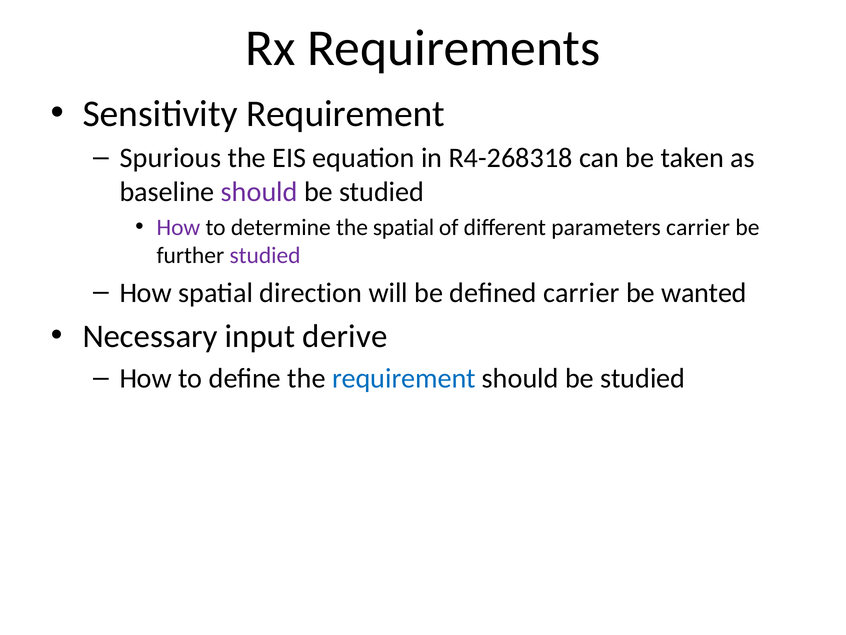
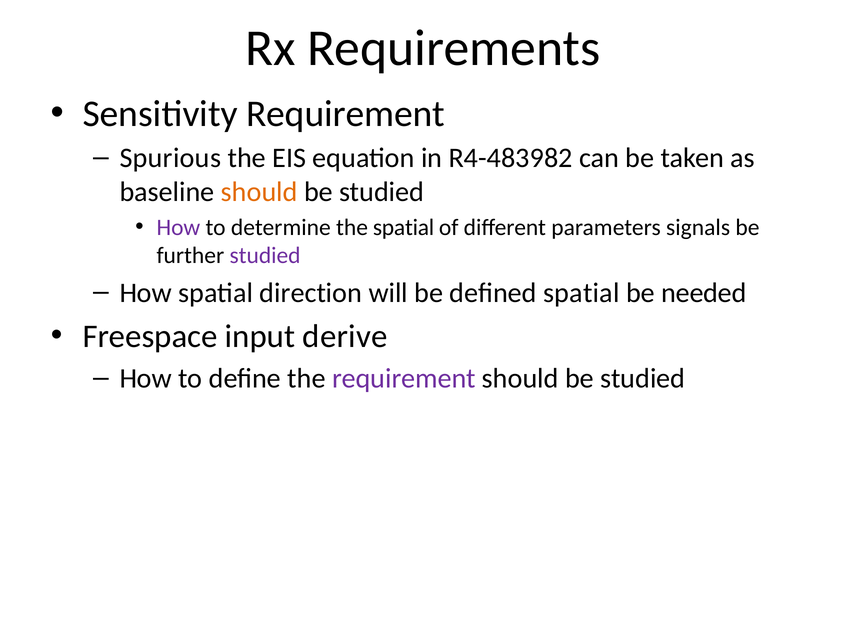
R4-268318: R4-268318 -> R4-483982 (511, 158)
should colour: purple -> orange (259, 192)
parameters carrier: carrier -> signals (698, 227)
defined carrier: carrier -> spatial (581, 292)
wanted: wanted -> needed (704, 292)
Necessary: Necessary -> Freespace (150, 336)
requirement colour: blue -> purple (404, 378)
